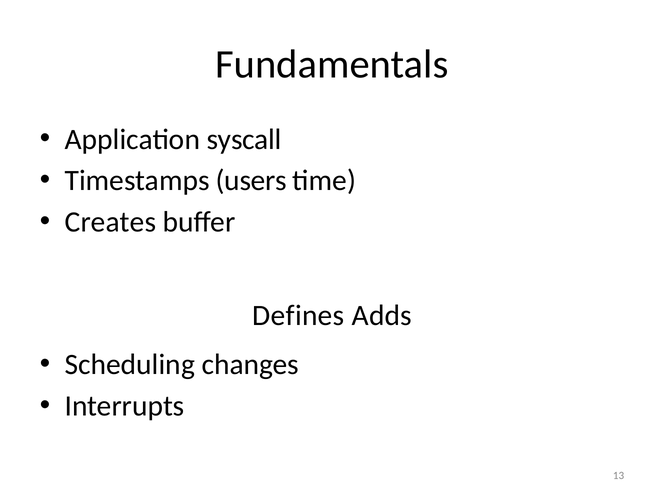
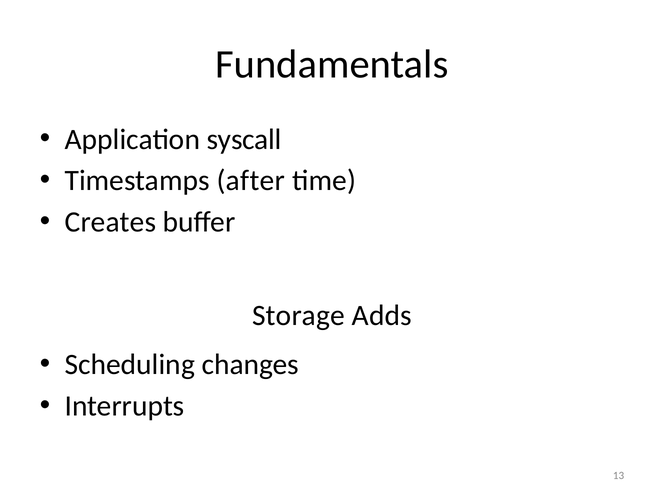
users: users -> after (251, 181)
Defines: Defines -> Storage (299, 315)
